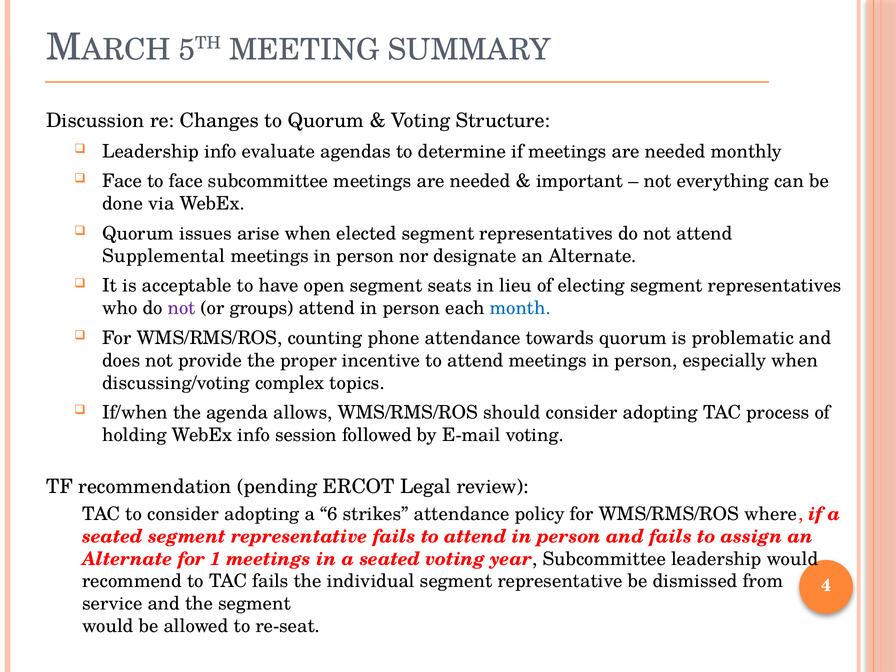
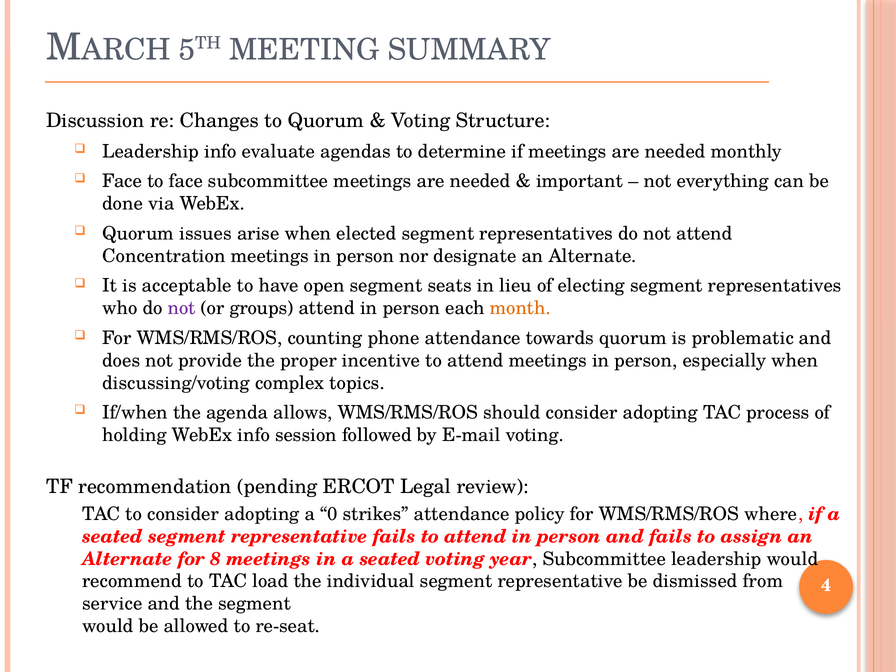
Supplemental: Supplemental -> Concentration (164, 256)
month colour: blue -> orange (520, 308)
6: 6 -> 0 (329, 514)
1: 1 -> 8 (216, 559)
TAC fails: fails -> load (270, 581)
